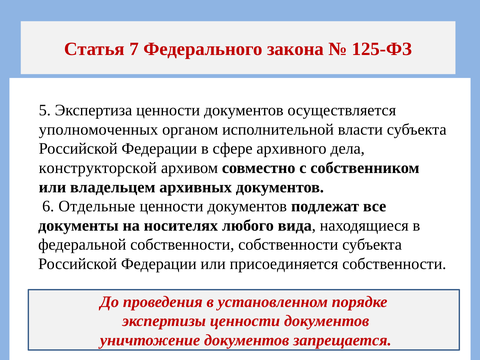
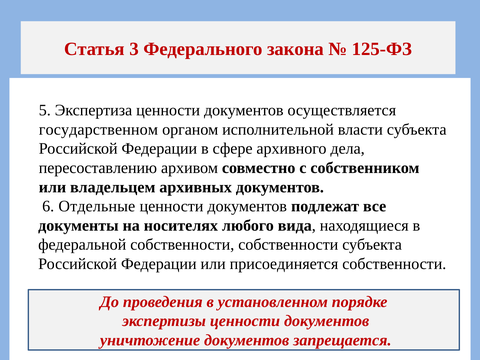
7: 7 -> 3 (134, 49)
уполномоченных: уполномоченных -> государственном (98, 129)
конструкторской: конструкторской -> пересоставлению (98, 168)
